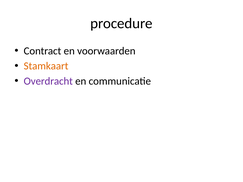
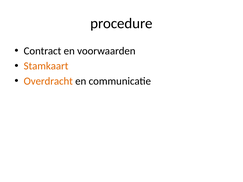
Overdracht colour: purple -> orange (48, 81)
